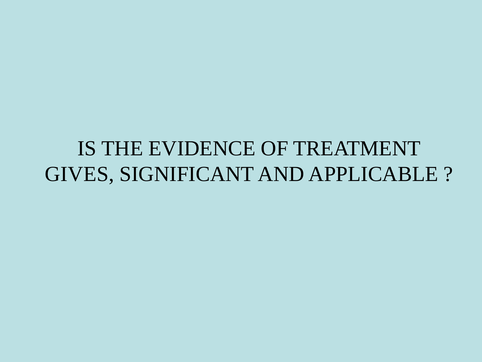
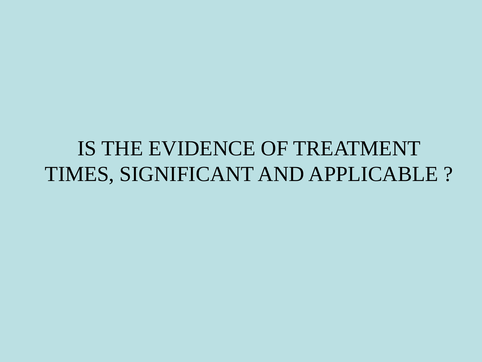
GIVES: GIVES -> TIMES (80, 174)
